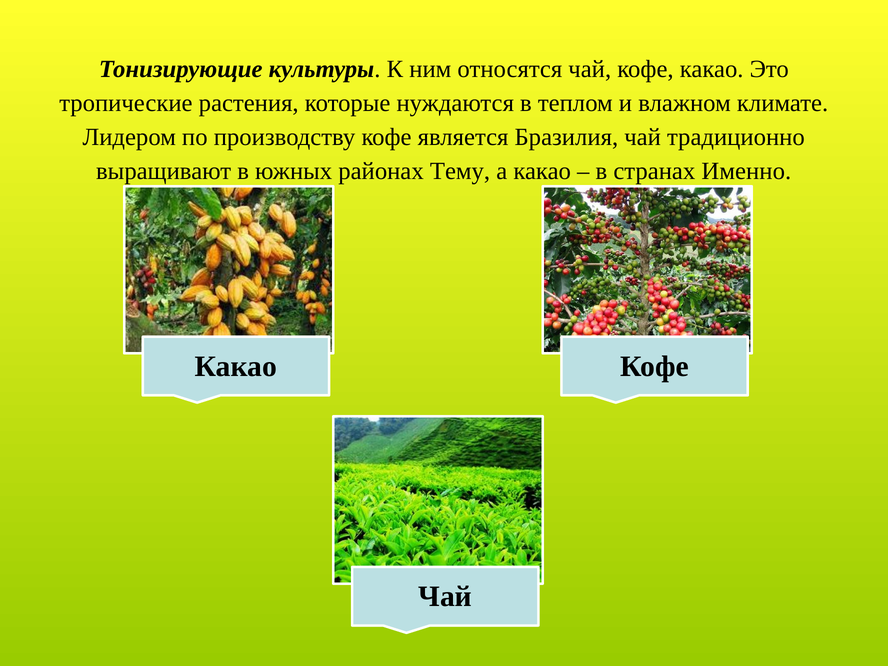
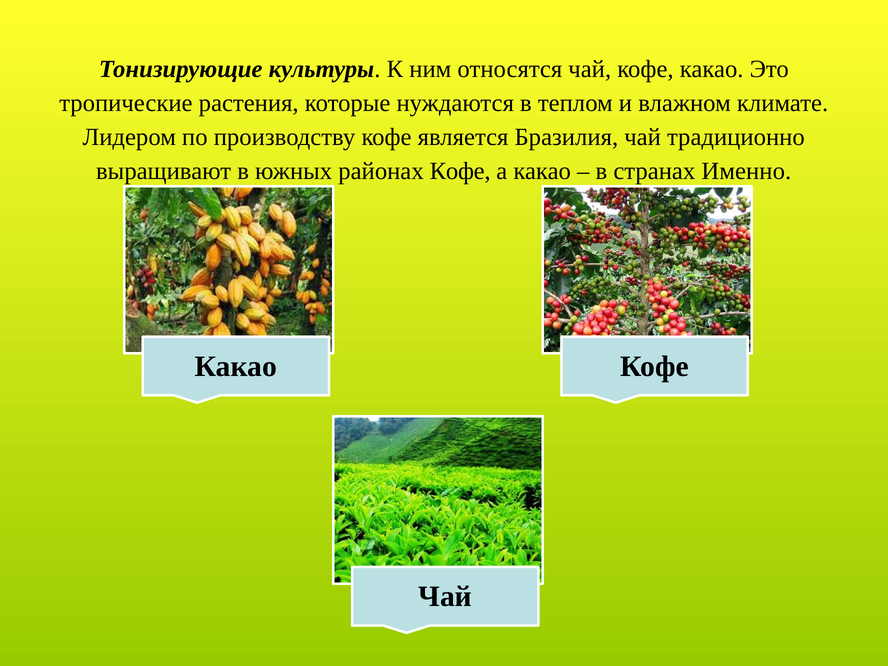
районах Тему: Тему -> Кофе (460, 171)
